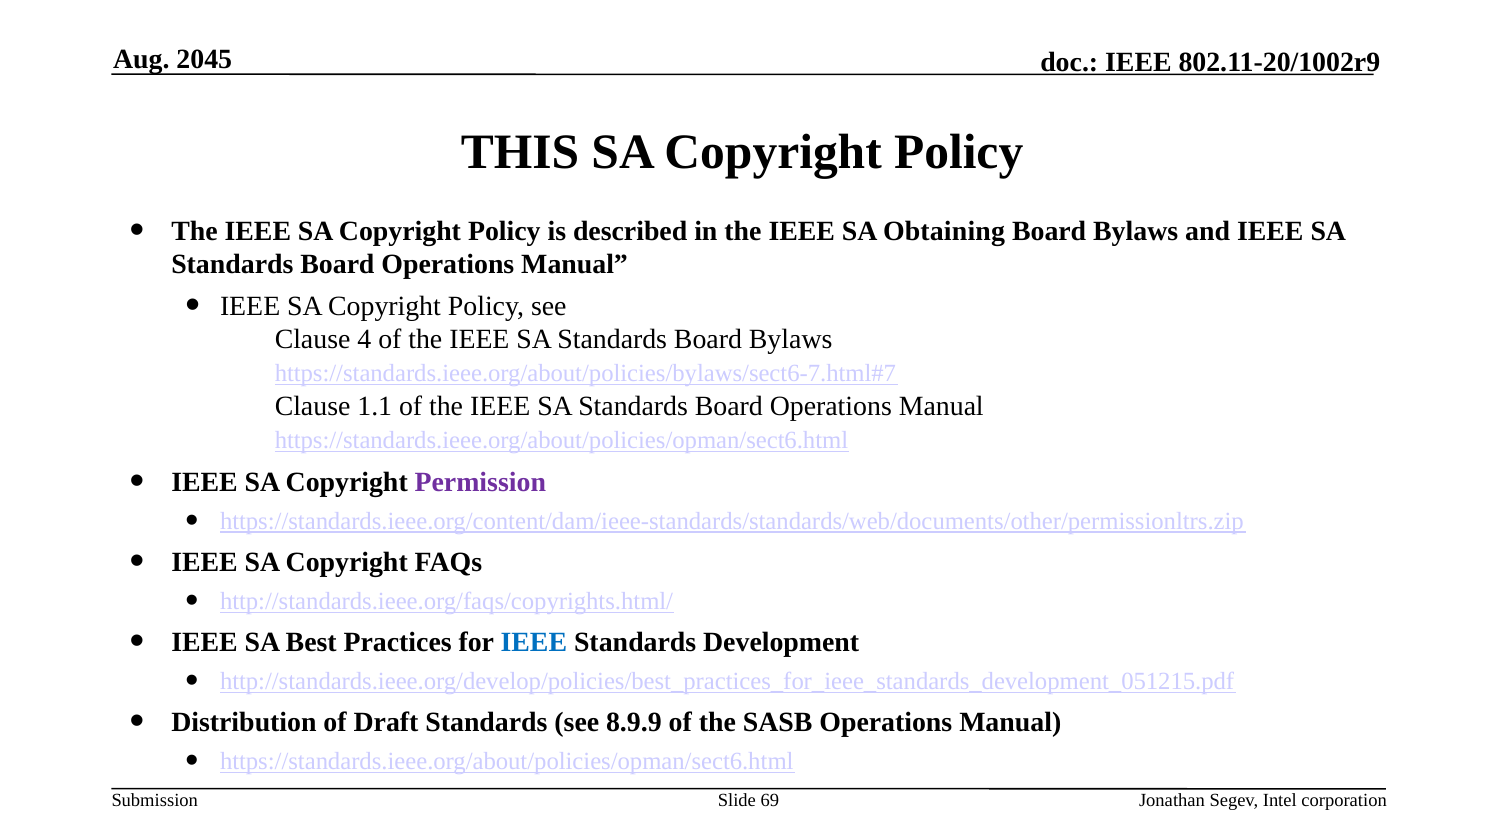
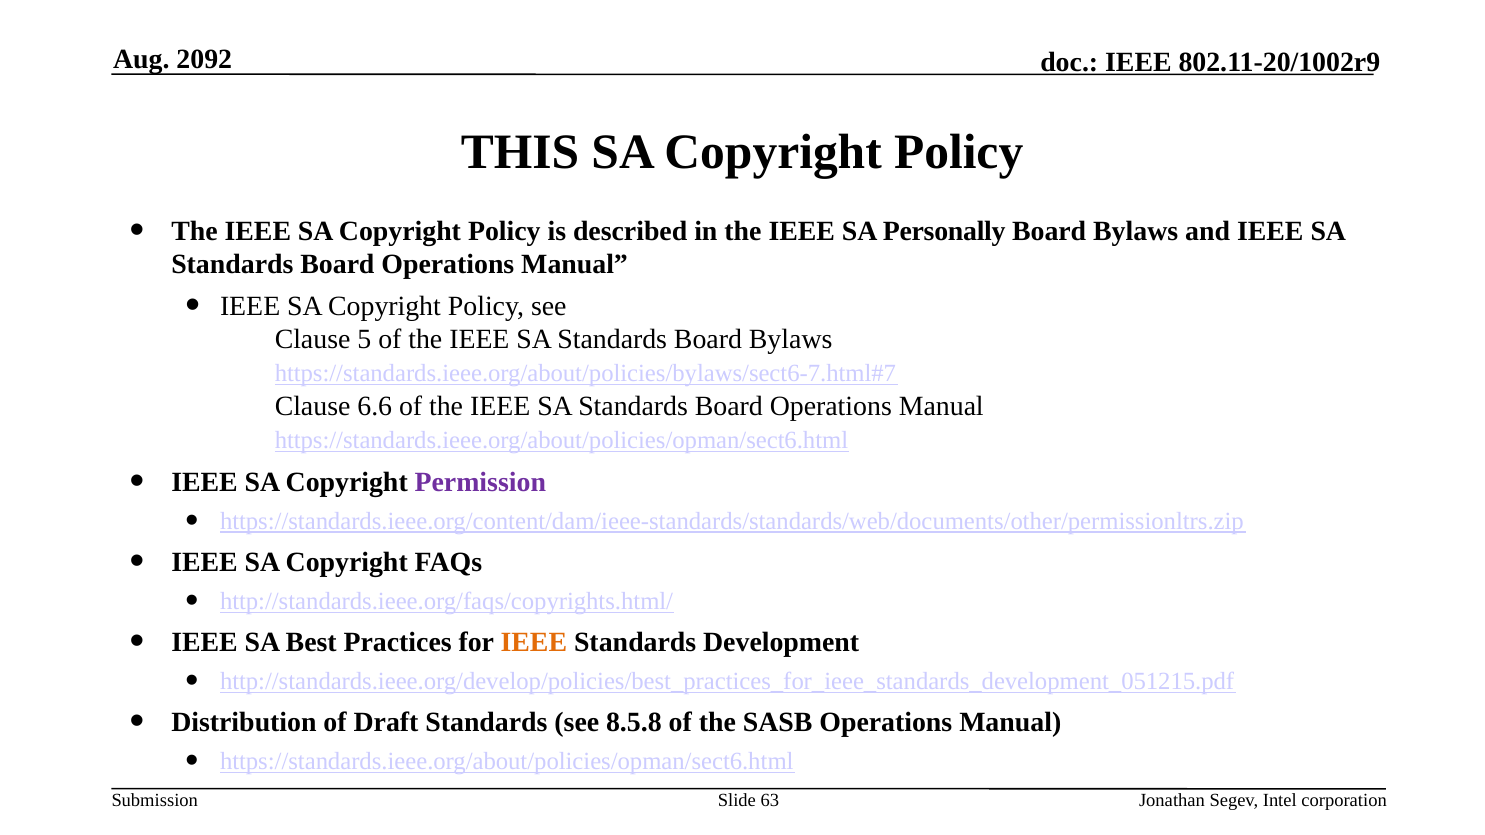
2045: 2045 -> 2092 (204, 59)
Obtaining: Obtaining -> Personally (944, 231)
4: 4 -> 5 (364, 339)
1.1: 1.1 -> 6.6 (375, 406)
IEEE colour: blue -> orange (534, 643)
8.9.9: 8.9.9 -> 8.5.8 (634, 723)
69: 69 -> 63 (770, 801)
